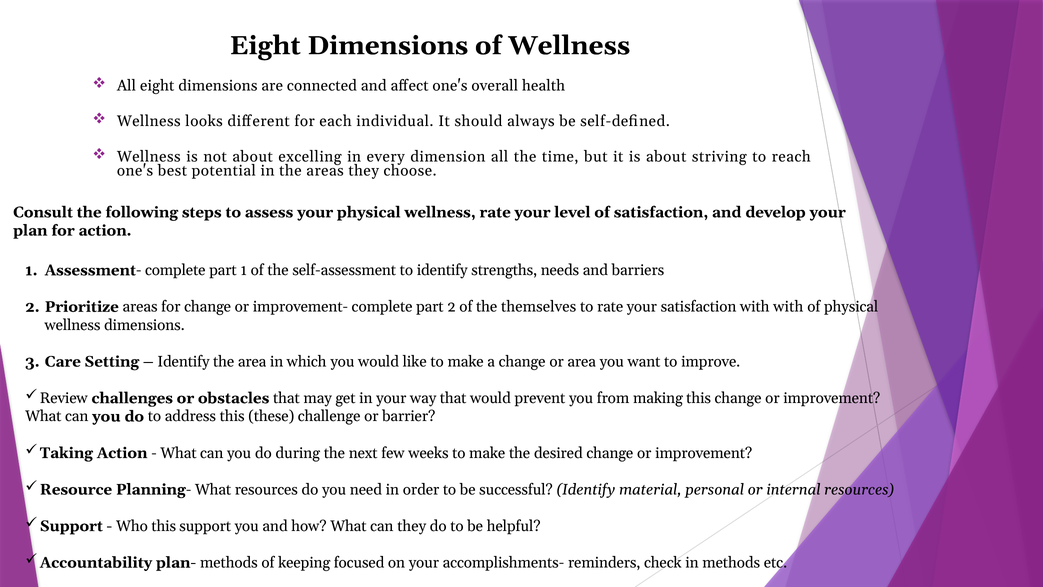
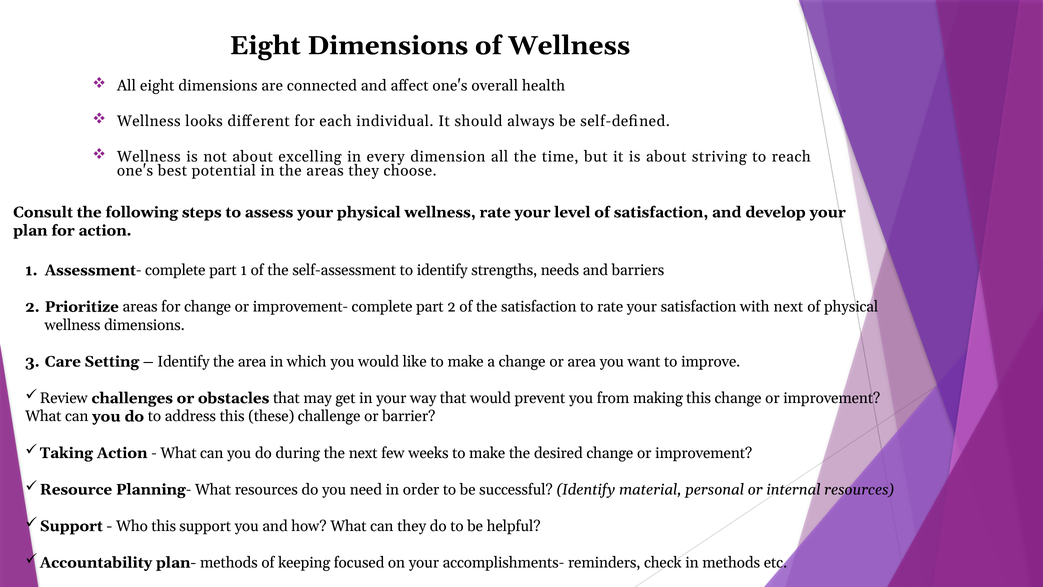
the themselves: themselves -> satisfaction (539, 307)
with with: with -> next (788, 307)
